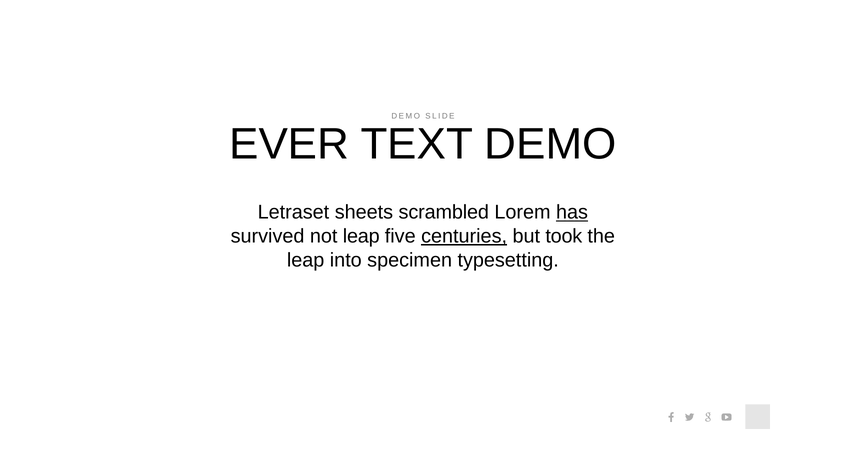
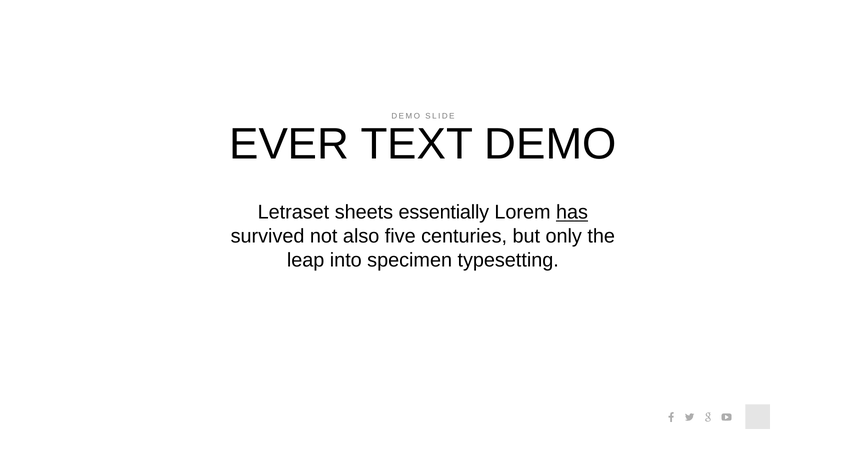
scrambled: scrambled -> essentially (444, 212)
not leap: leap -> also (361, 236)
centuries underline: present -> none (464, 236)
took: took -> only (564, 236)
